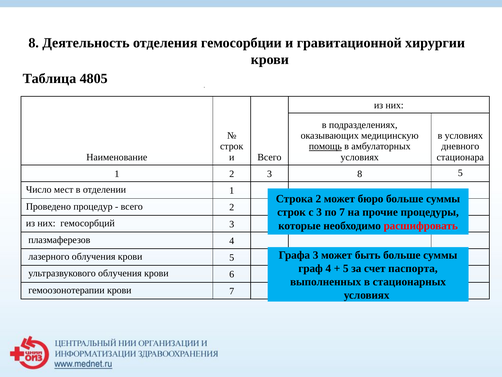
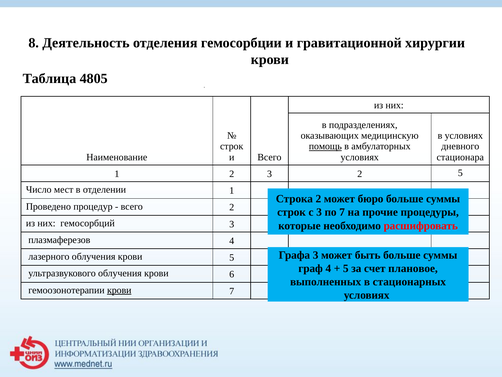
3 8: 8 -> 2 (360, 174)
паспорта: паспорта -> плановое (413, 268)
крови underline: none -> present (119, 290)
